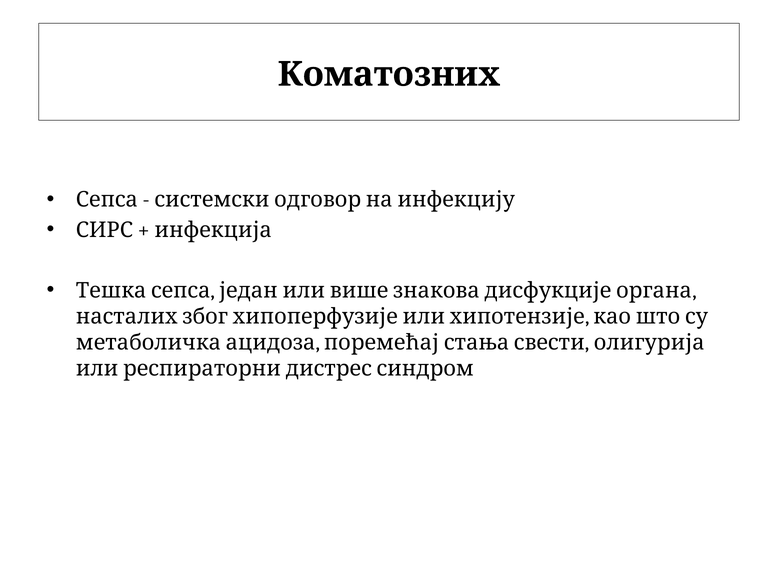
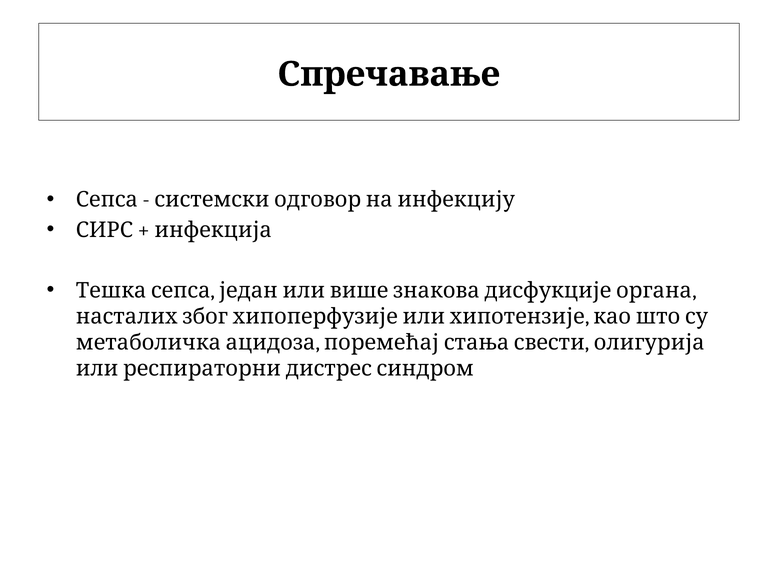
Коматозних: Коматозних -> Спречавање (389, 74)
